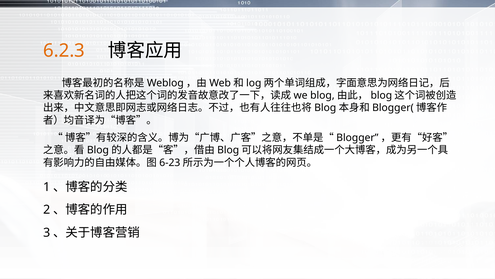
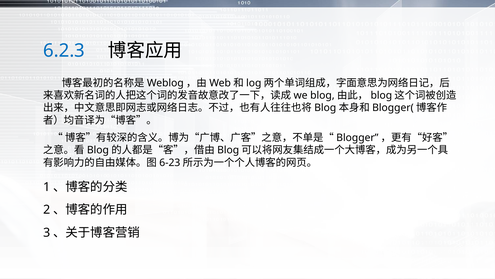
6.2.3 colour: orange -> blue (64, 50)
